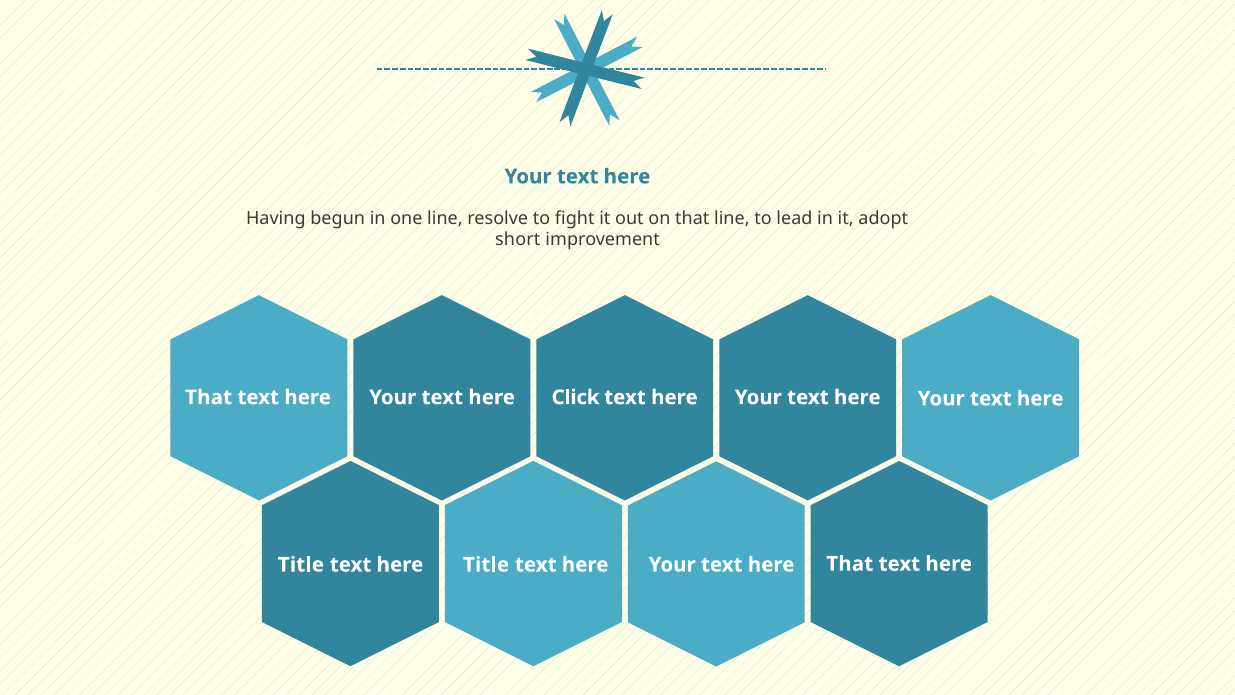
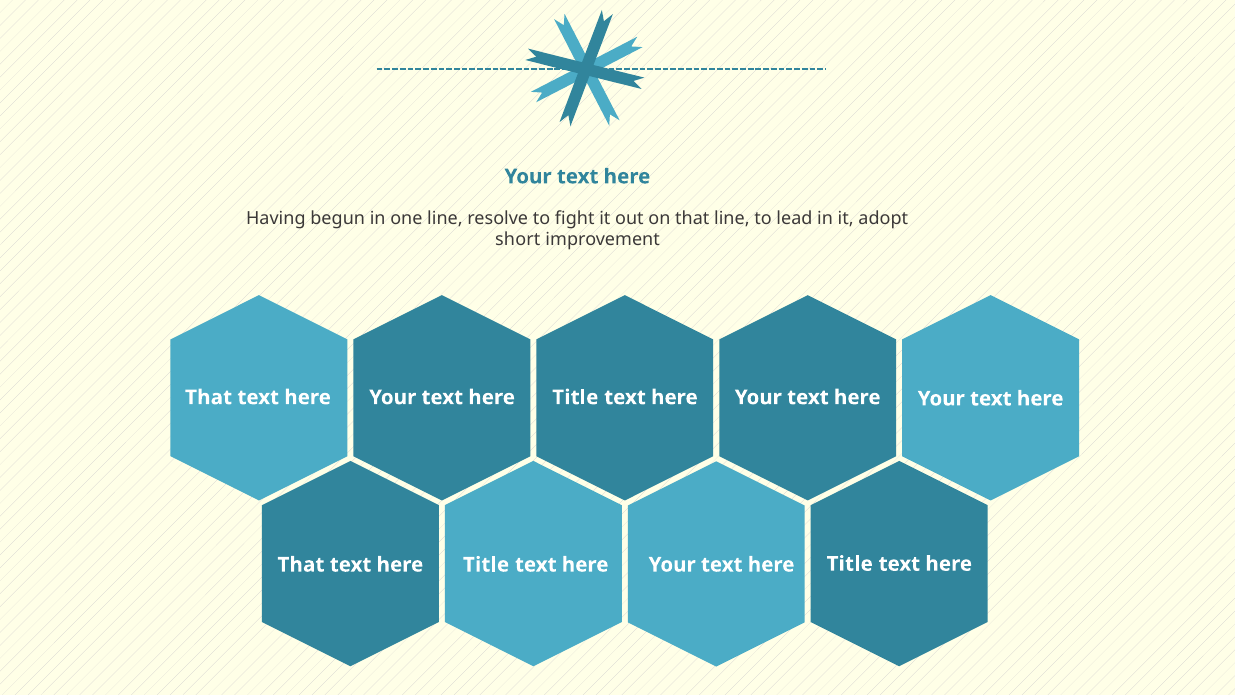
Click: Click -> Title (575, 397)
Title: Title -> That (301, 565)
That: That -> Title (850, 564)
